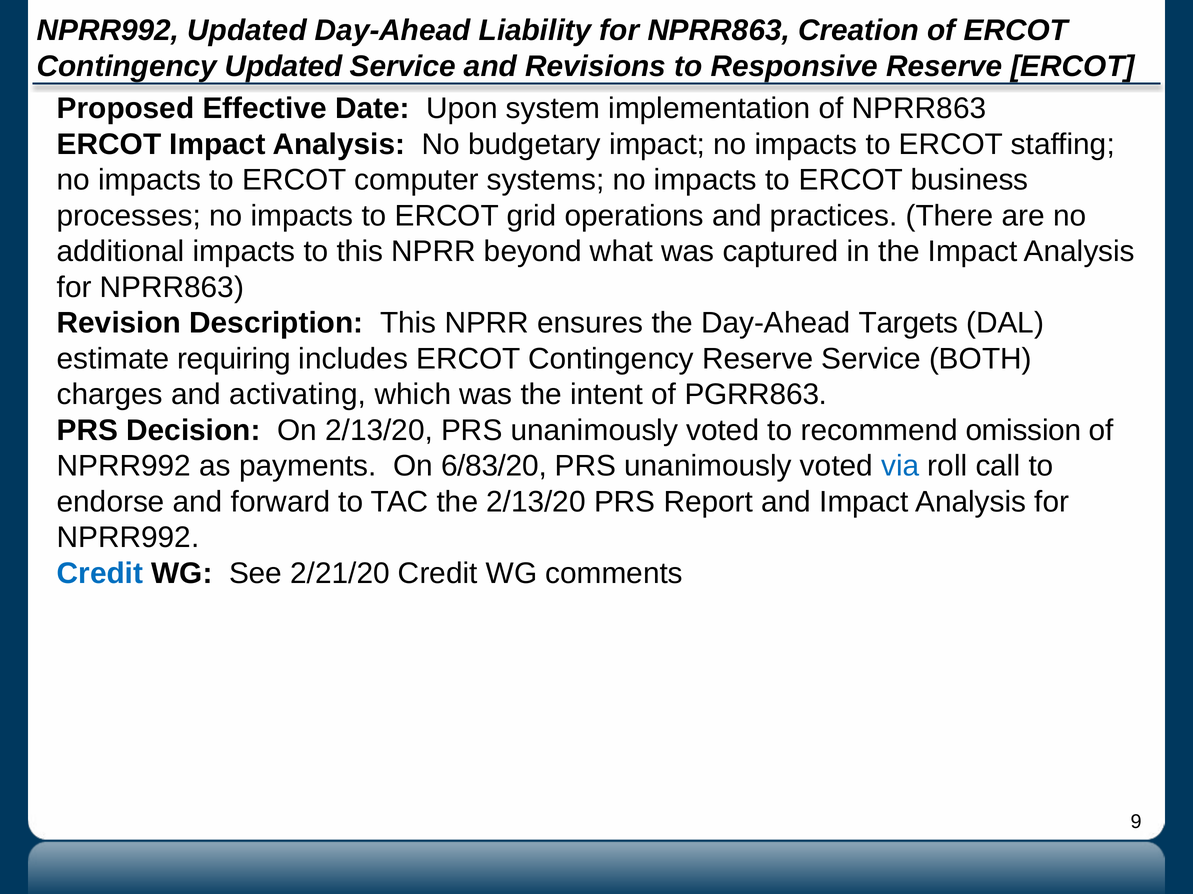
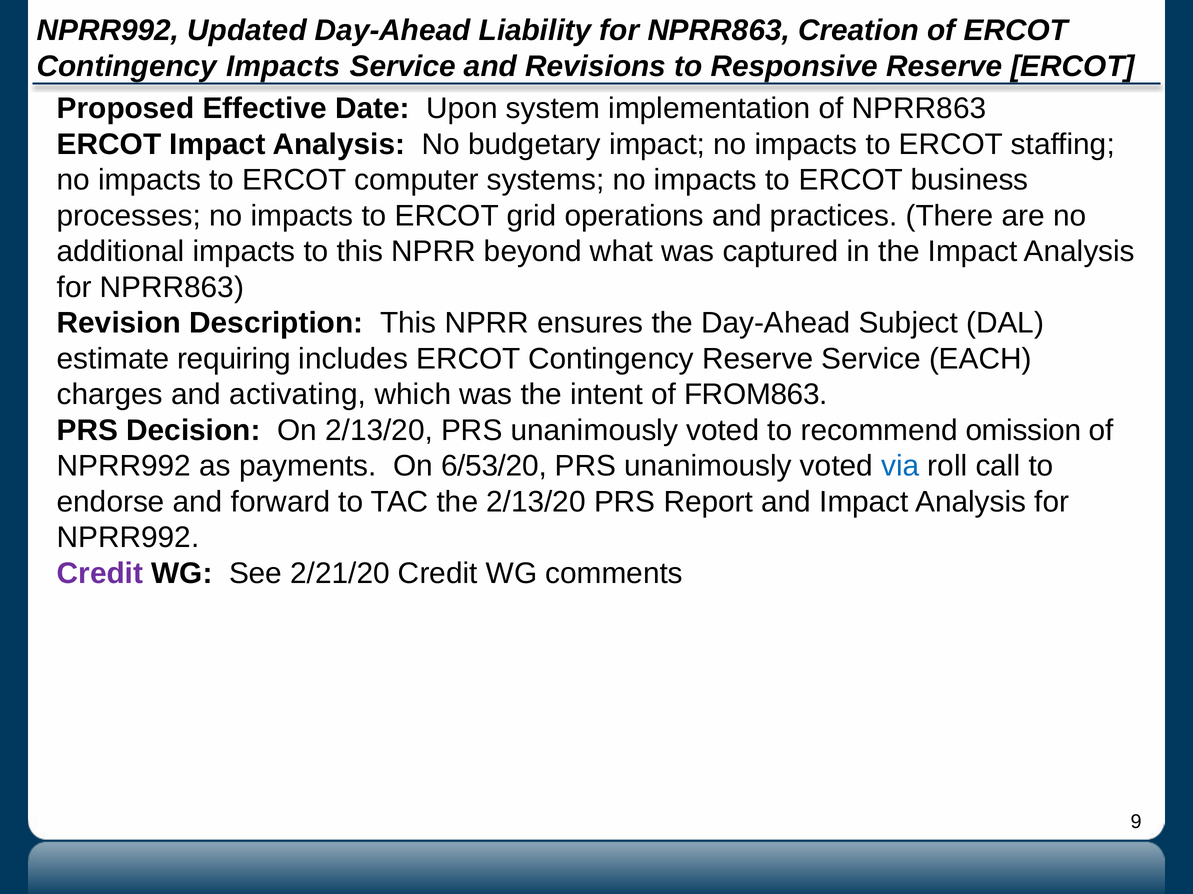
Contingency Updated: Updated -> Impacts (283, 66)
Targets: Targets -> Subject (908, 323)
BOTH: BOTH -> EACH (980, 359)
PGRR863: PGRR863 -> FROM863 (756, 395)
6/83/20: 6/83/20 -> 6/53/20 (494, 466)
Credit colour: blue -> purple (100, 574)
